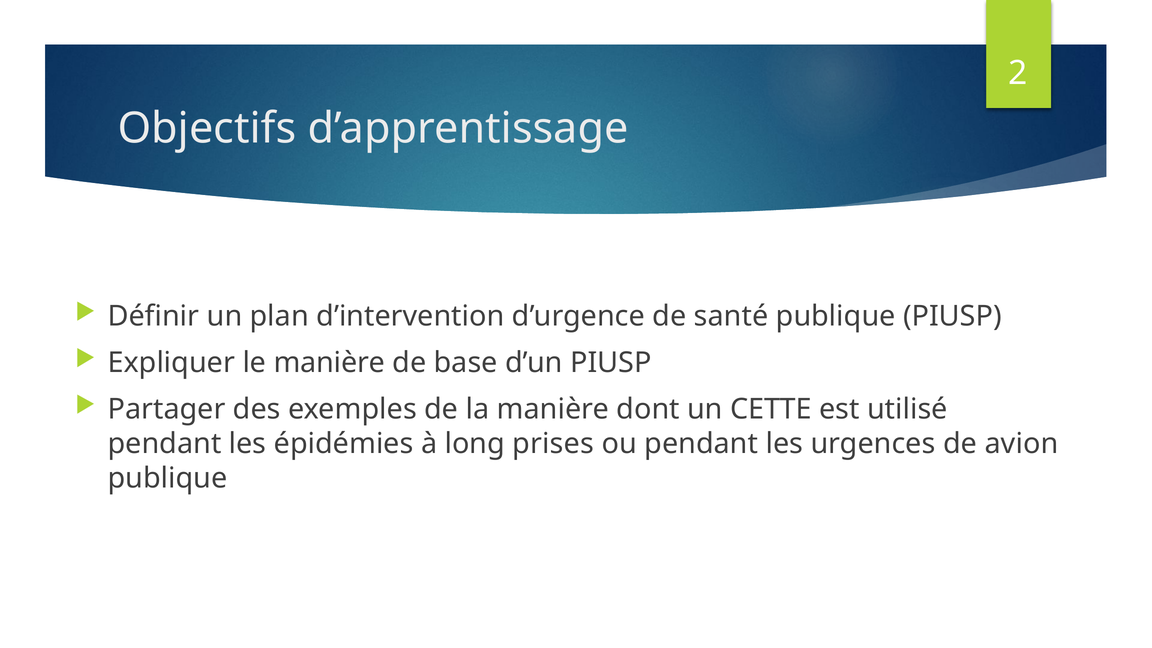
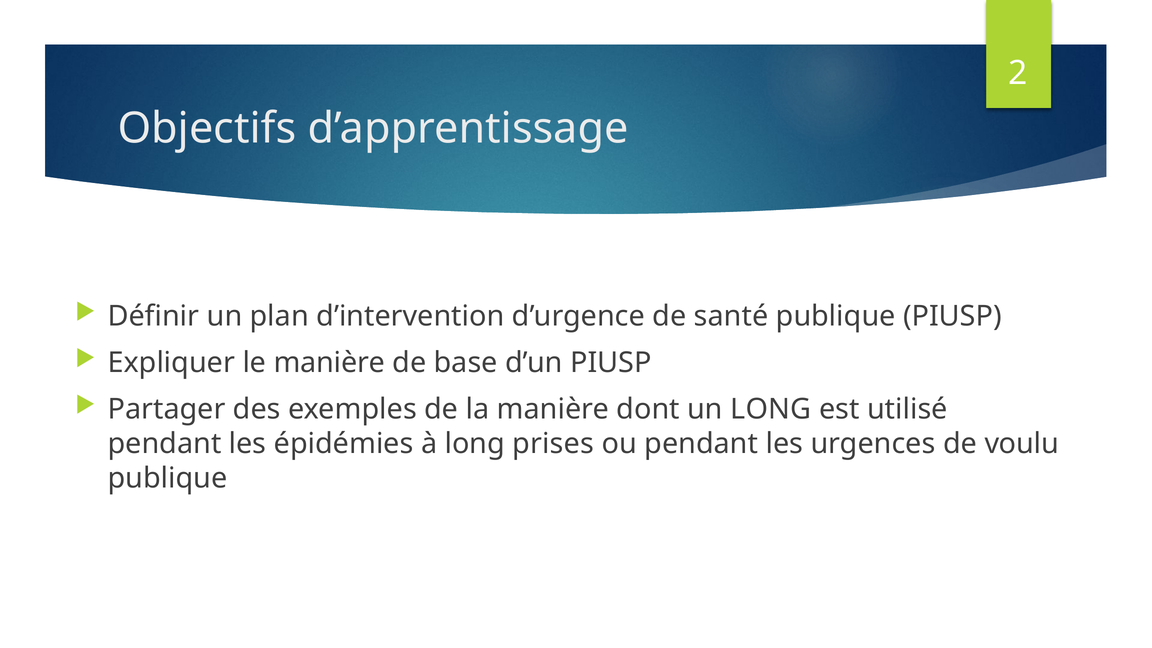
un CETTE: CETTE -> LONG (771, 409)
avion: avion -> voulu (1022, 444)
